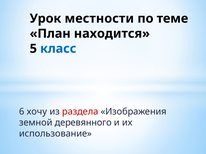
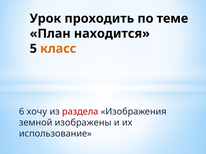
местности: местности -> проходить (99, 19)
класс colour: blue -> orange (58, 49)
деревянного: деревянного -> изображены (83, 123)
